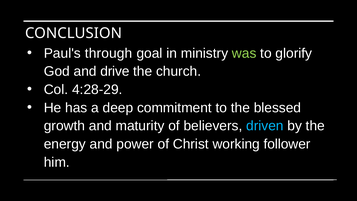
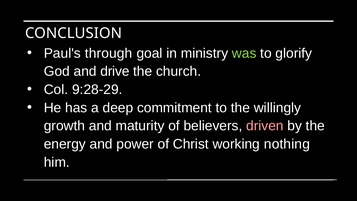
4:28-29: 4:28-29 -> 9:28-29 (97, 89)
blessed: blessed -> willingly (277, 108)
driven colour: light blue -> pink (265, 126)
follower: follower -> nothing (287, 144)
